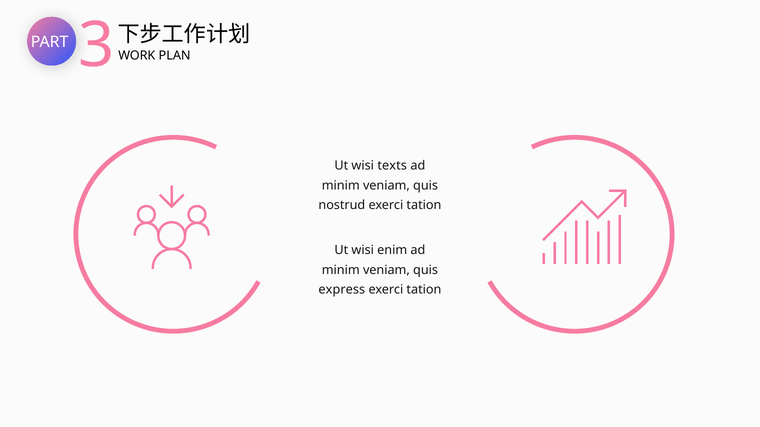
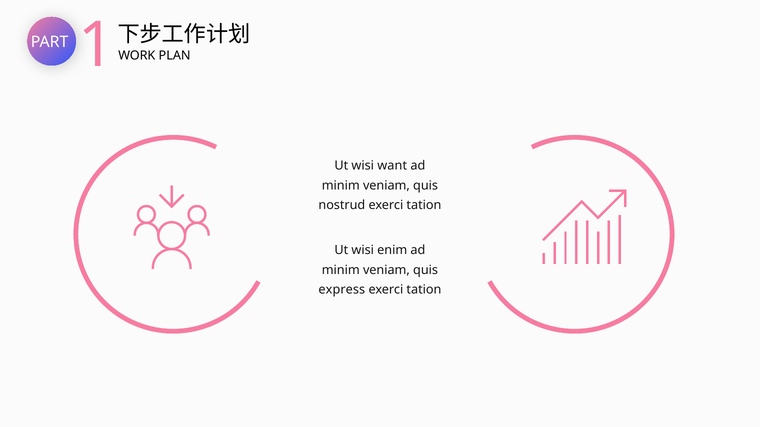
3: 3 -> 1 (96, 45)
texts: texts -> want (392, 166)
